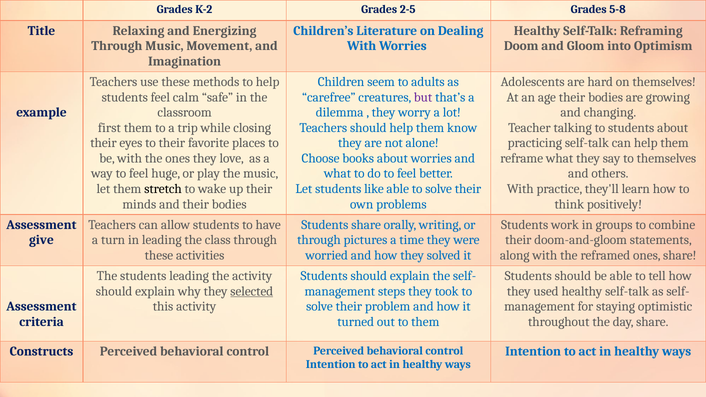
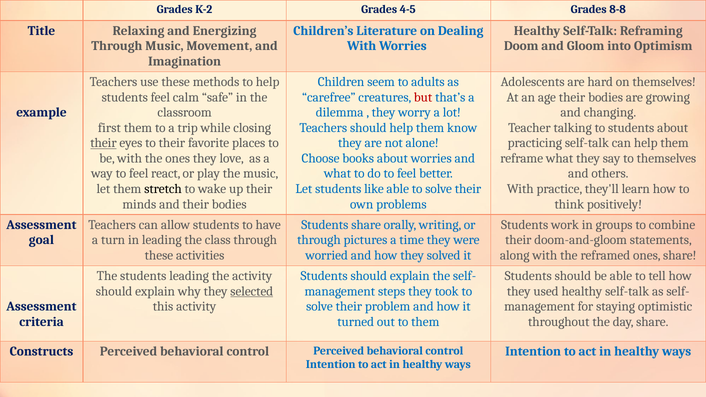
2-5: 2-5 -> 4-5 (408, 9)
5-8: 5-8 -> 8-8 (618, 9)
but colour: purple -> red (423, 97)
their underline: none -> present (103, 143)
huge: huge -> react (166, 174)
give: give -> goal (41, 240)
